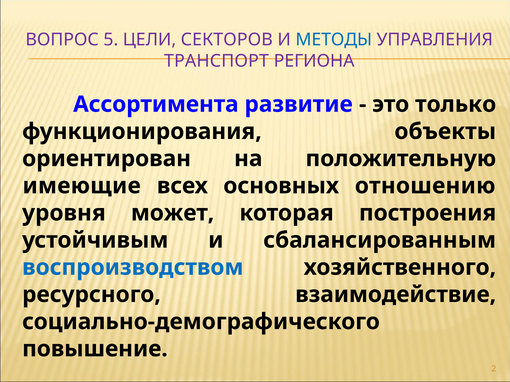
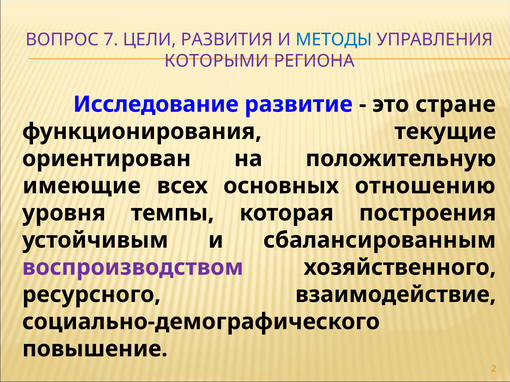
5: 5 -> 7 (111, 40)
СЕКТОРОВ: СЕКТОРОВ -> РАЗВИТИЯ (227, 40)
ТРАНСПОРТ: ТРАНСПОРТ -> КОТОРЫМИ (216, 61)
Ассортимента: Ассортимента -> Исследование (156, 104)
только: только -> стране (456, 104)
объекты: объекты -> текущие (445, 132)
может: может -> темпы (173, 213)
воспроизводством colour: blue -> purple (133, 268)
